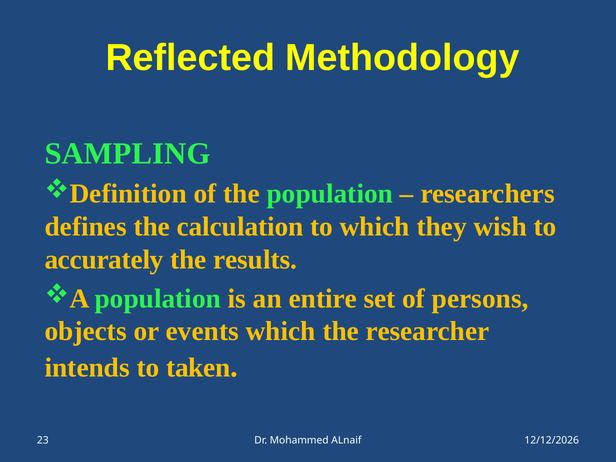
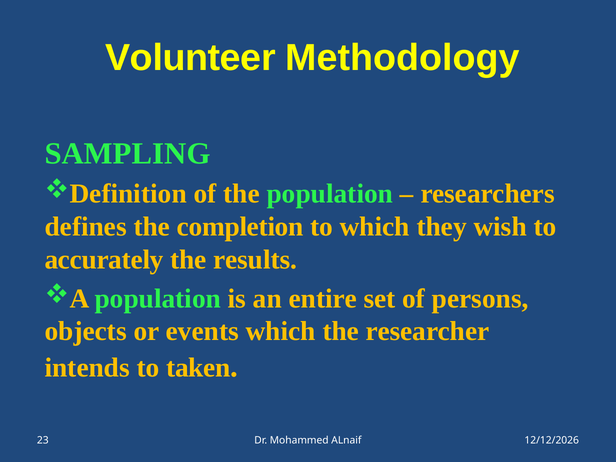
Reflected: Reflected -> Volunteer (190, 58)
calculation: calculation -> completion (240, 227)
